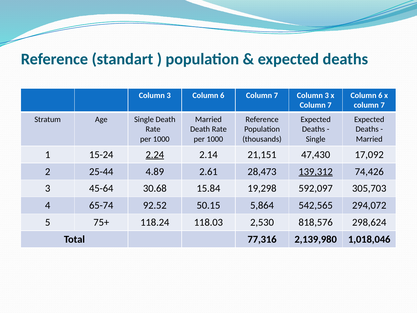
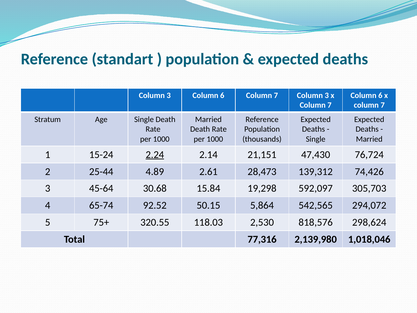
17,092: 17,092 -> 76,724 (369, 155)
139,312 underline: present -> none (316, 171)
118.24: 118.24 -> 320.55 (155, 222)
